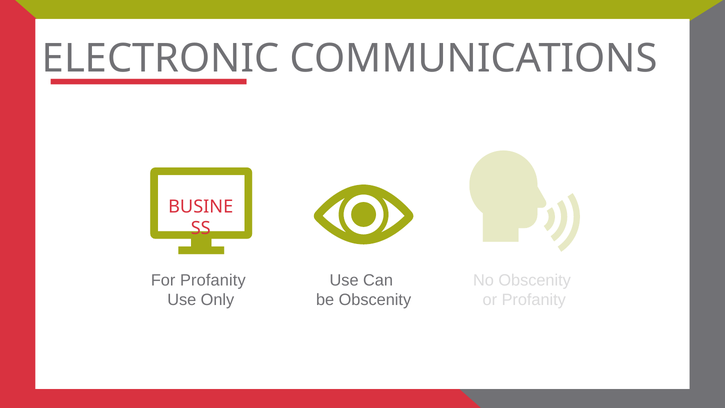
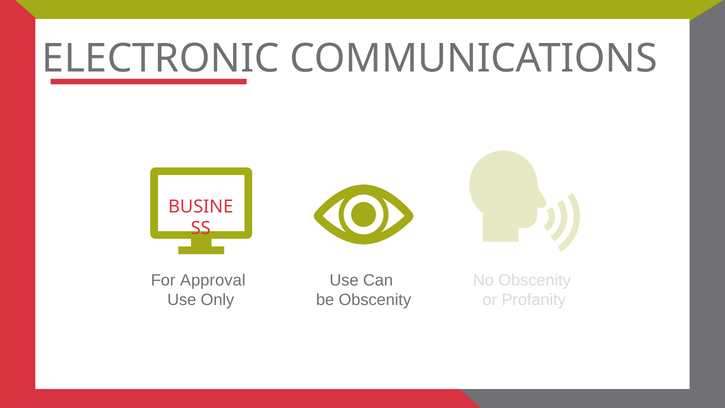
For Profanity: Profanity -> Approval (213, 280)
